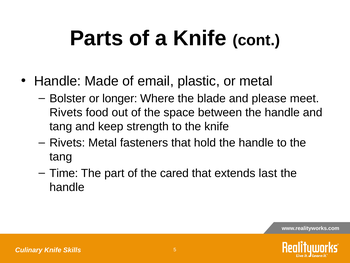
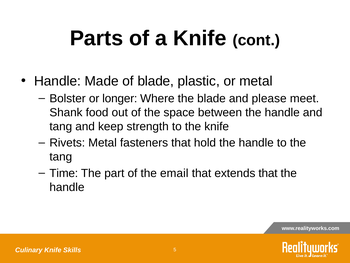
of email: email -> blade (156, 81)
Rivets: Rivets -> Shank (66, 112)
cared: cared -> email (174, 173)
extends last: last -> that (268, 173)
